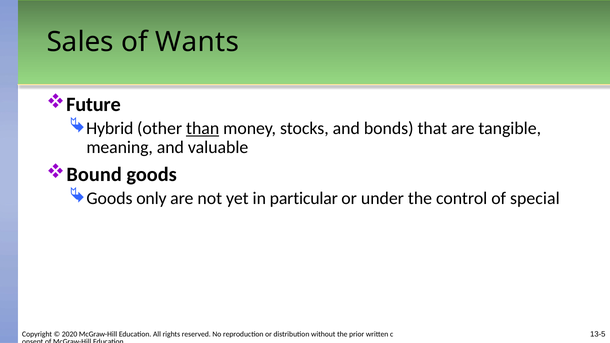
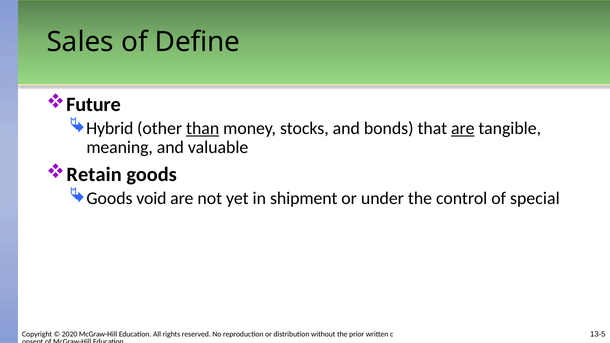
Wants: Wants -> Define (197, 42)
are underline: none -> present (463, 128)
Bound: Bound -> Retain (94, 174)
only: only -> void (151, 198)
particular: particular -> shipment (304, 198)
